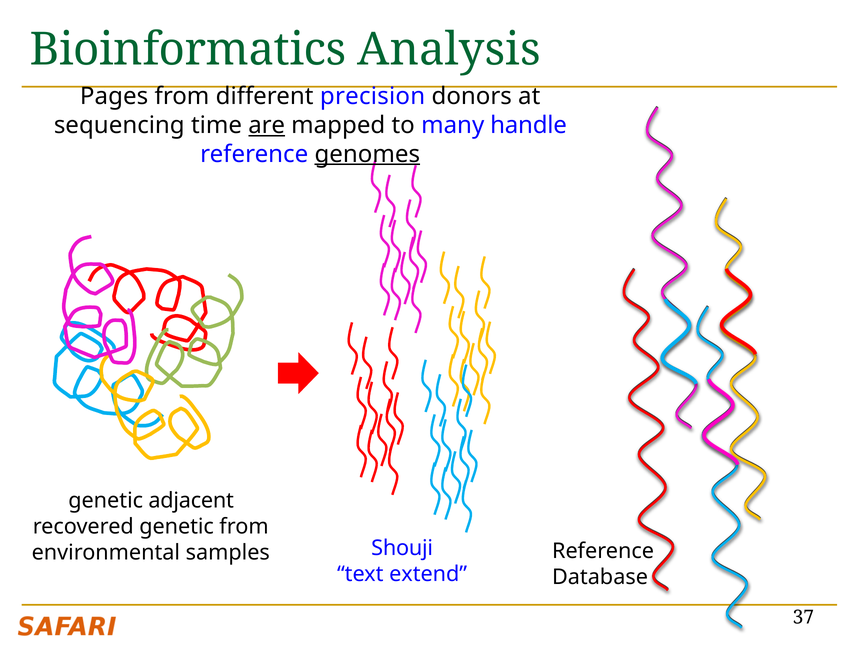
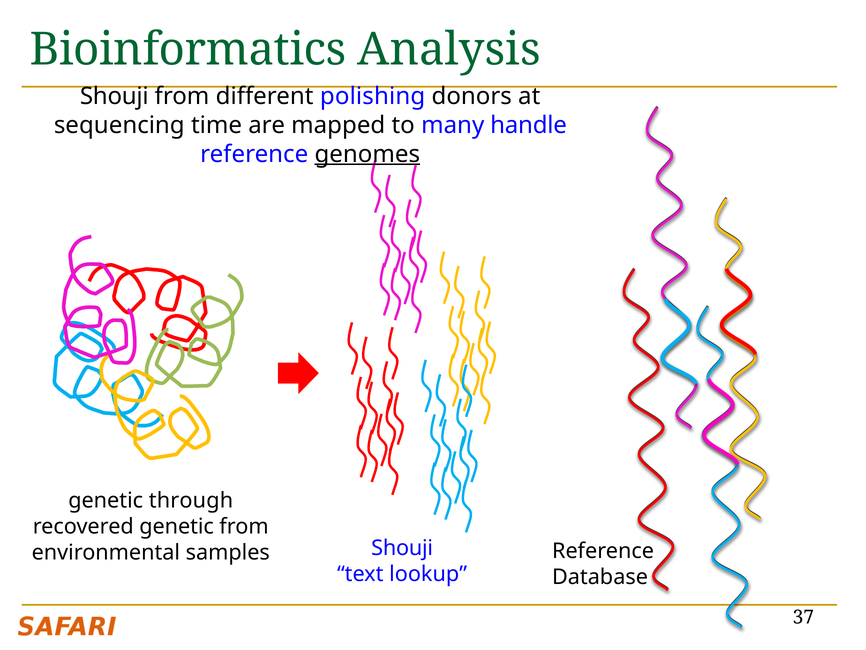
Pages: Pages -> Shouji (114, 96)
precision: precision -> polishing (373, 96)
are underline: present -> none (267, 125)
adjacent: adjacent -> through (191, 500)
extend: extend -> lookup (428, 574)
